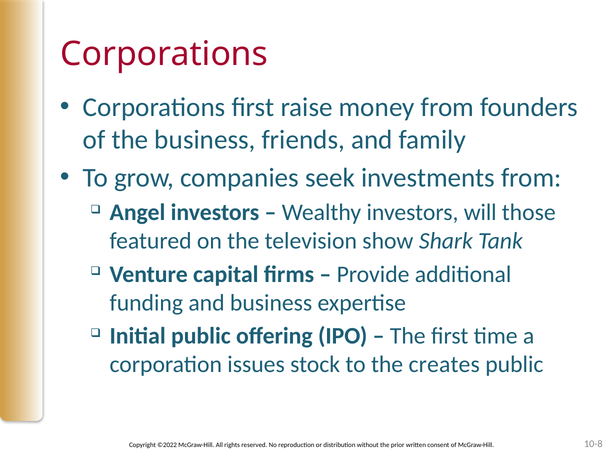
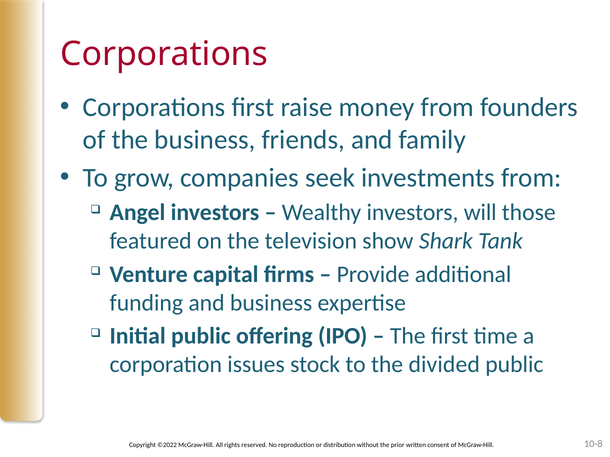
creates: creates -> divided (444, 365)
